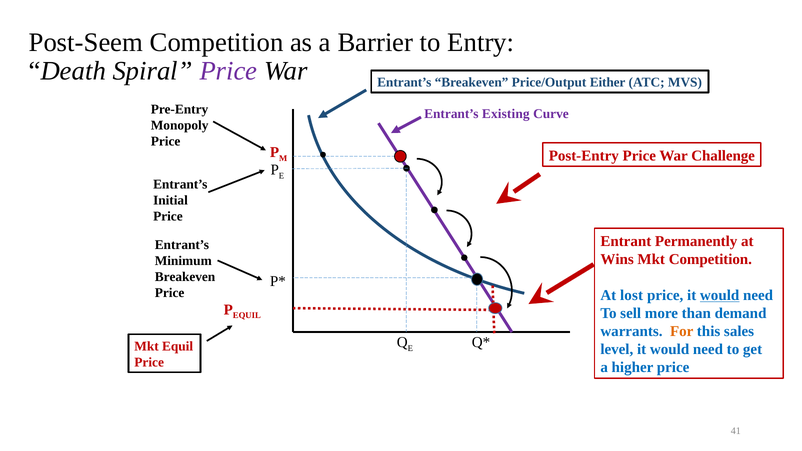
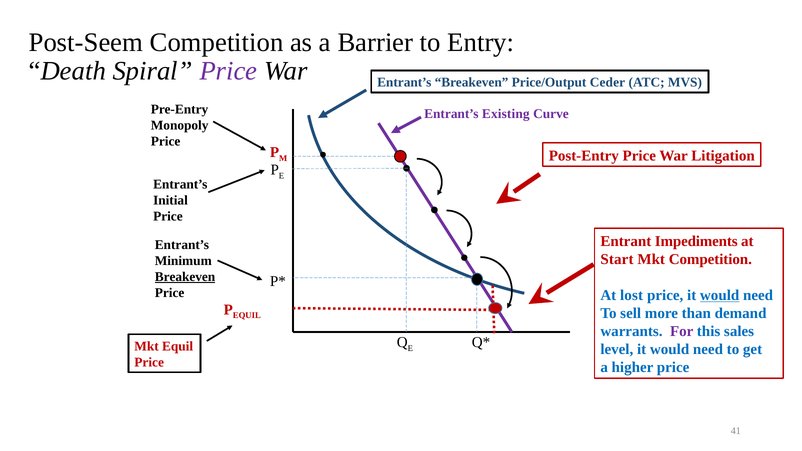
Either: Either -> Ceder (607, 82)
Challenge: Challenge -> Litigation (723, 156)
Permanently: Permanently -> Impediments (696, 241)
Wins: Wins -> Start (617, 259)
Breakeven underline: none -> present (185, 277)
For colour: orange -> purple (682, 331)
